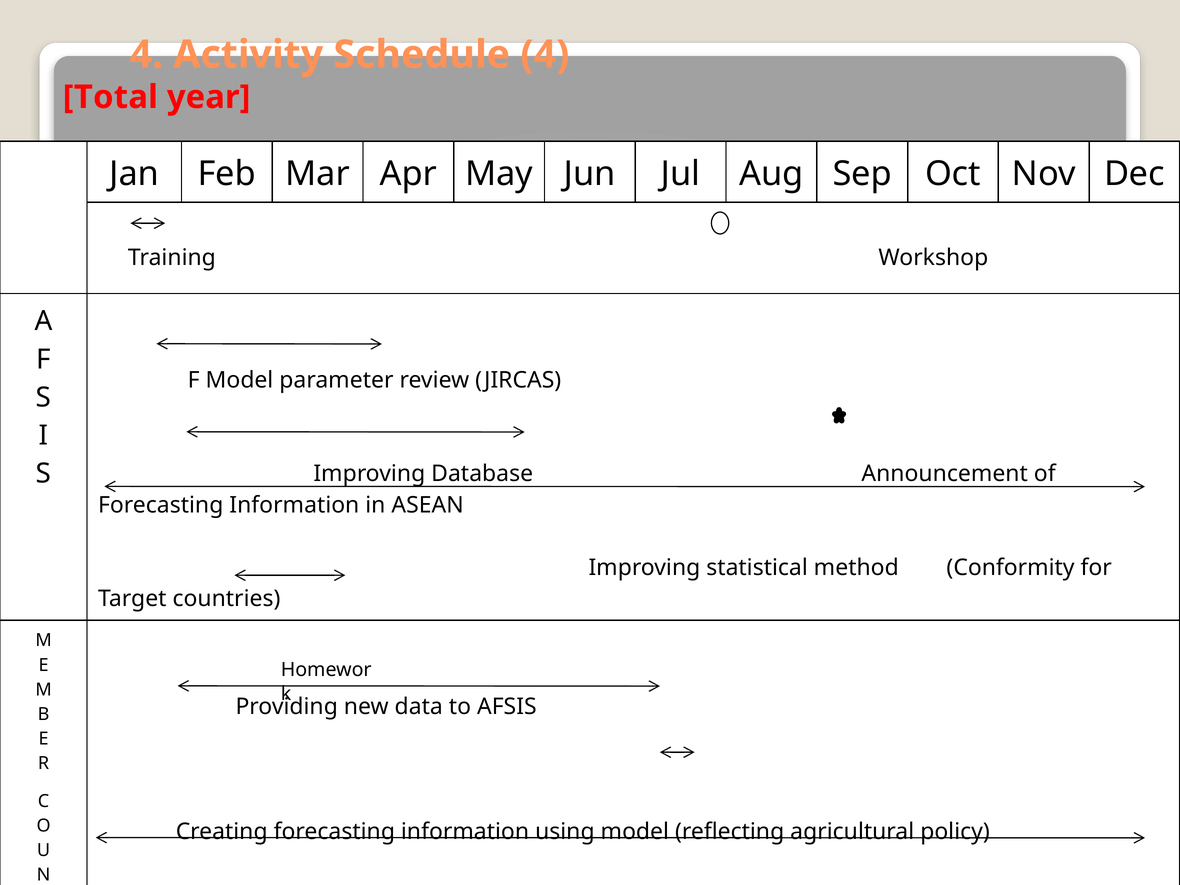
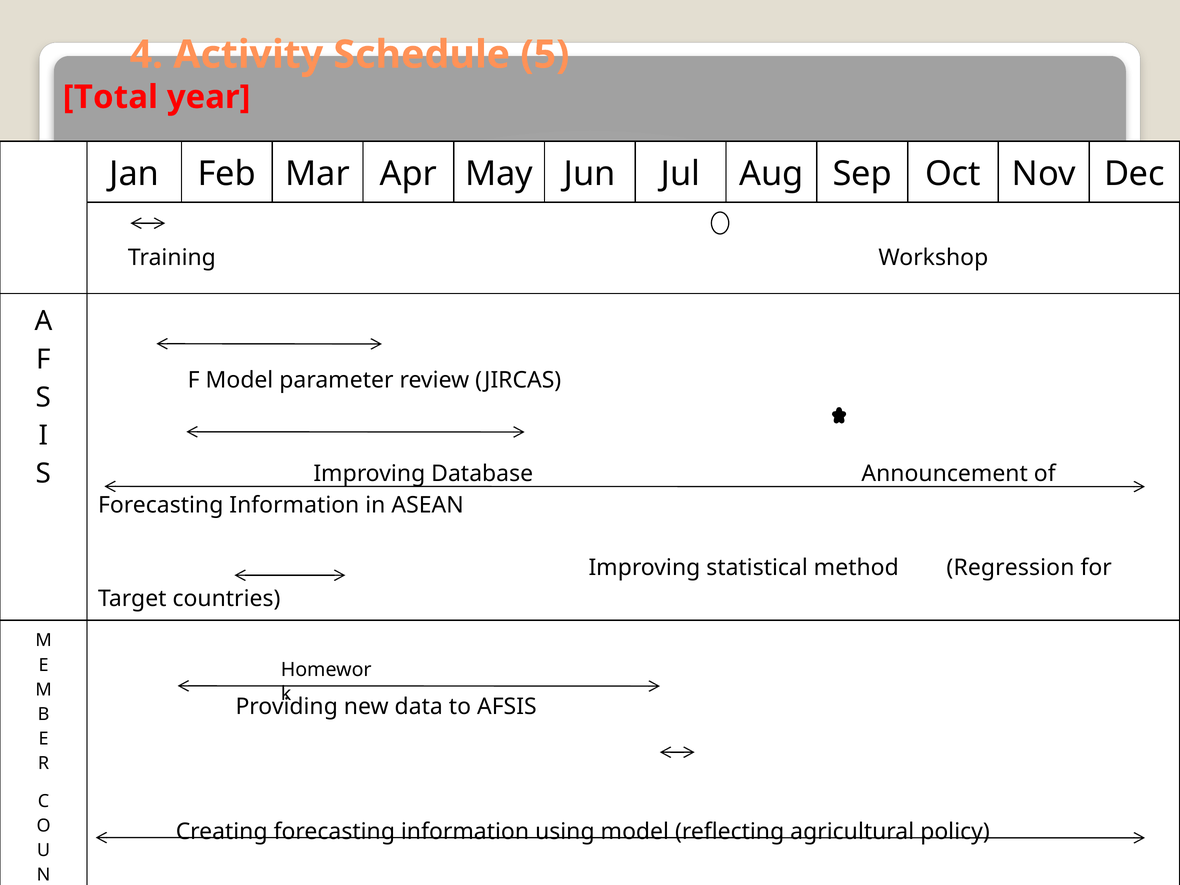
Schedule 4: 4 -> 5 (545, 55)
Conformity: Conformity -> Regression (1010, 568)
